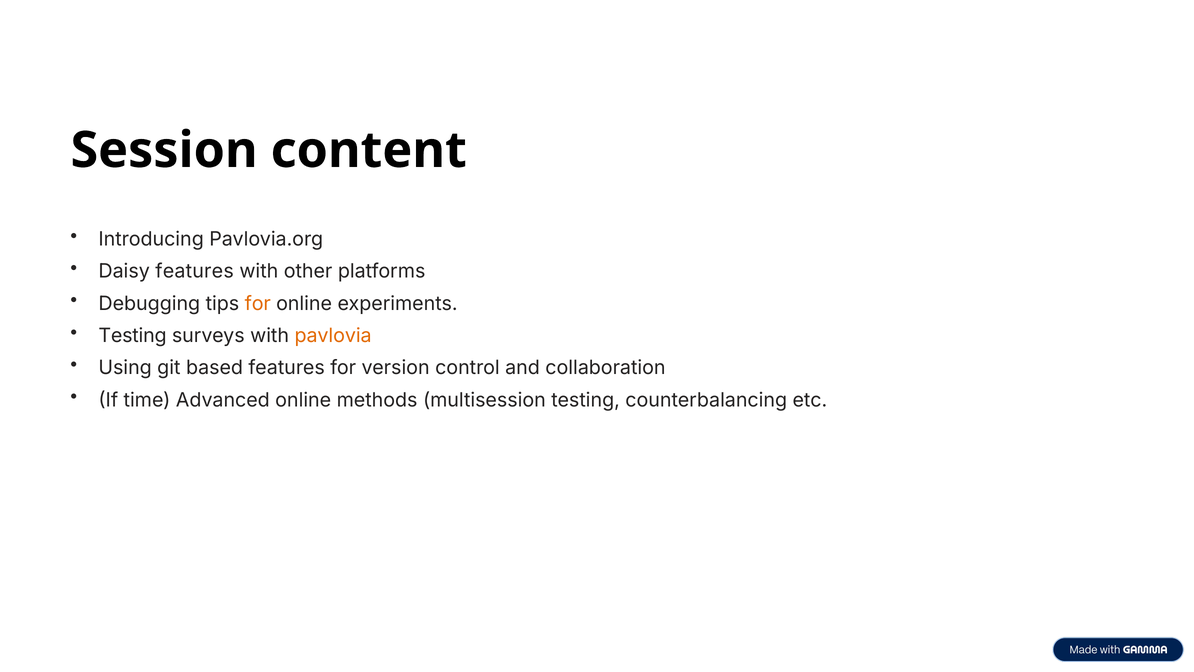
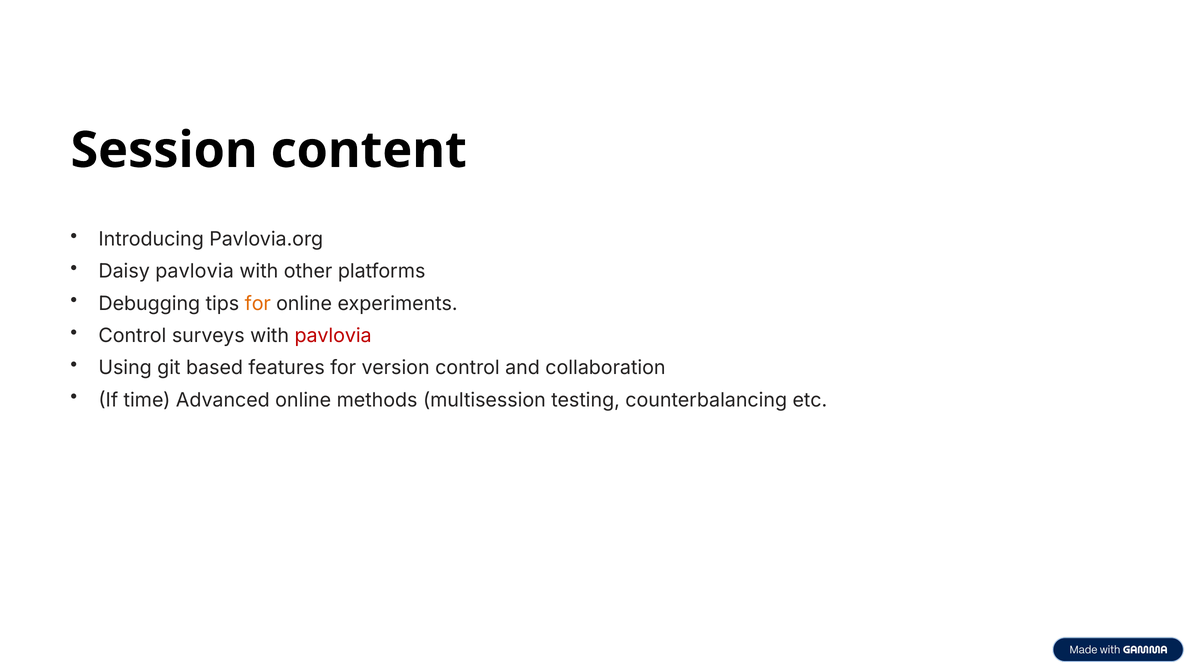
Daisy features: features -> pavlovia (195, 271)
Testing: Testing -> Control (132, 336)
pavlovia colour: orange -> red (333, 336)
